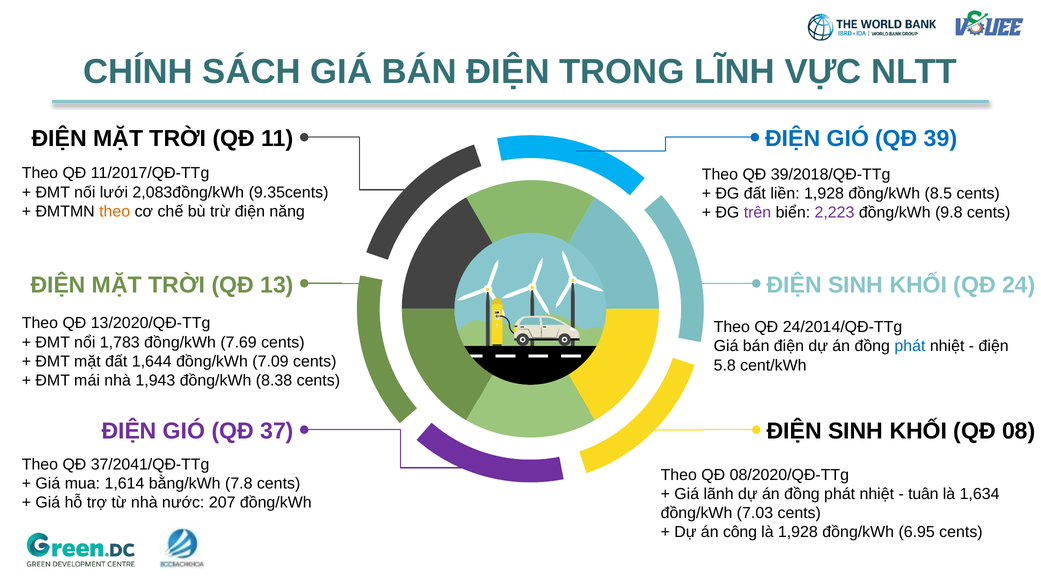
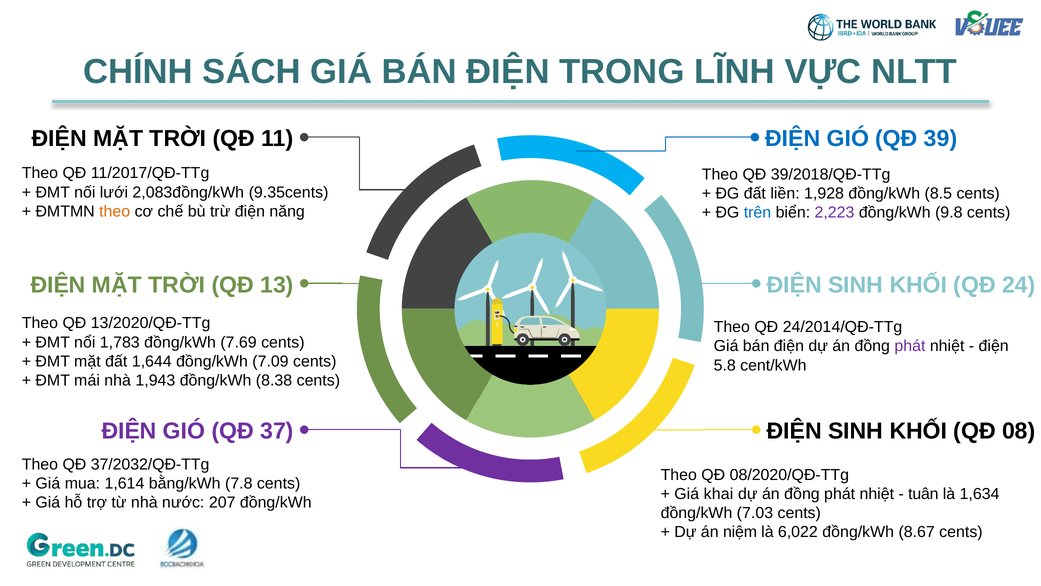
trên colour: purple -> blue (757, 213)
phát colour: blue -> purple (910, 346)
37/2041/QĐ-TTg: 37/2041/QĐ-TTg -> 37/2032/QĐ-TTg (150, 464)
lãnh: lãnh -> khai (719, 494)
công: công -> niệm (740, 532)
là 1,928: 1,928 -> 6,022 (798, 532)
6.95: 6.95 -> 8.67 (917, 532)
